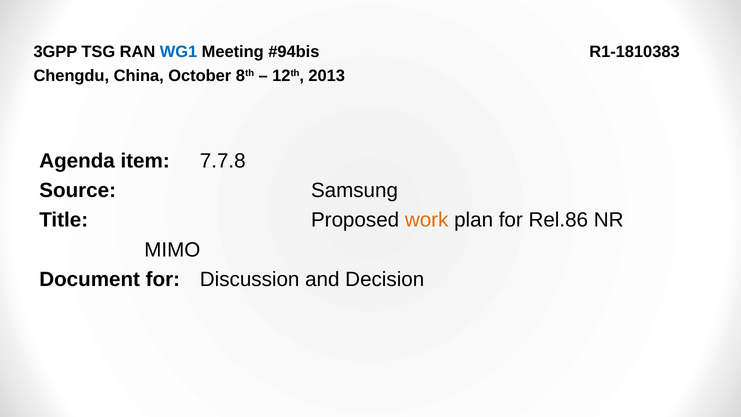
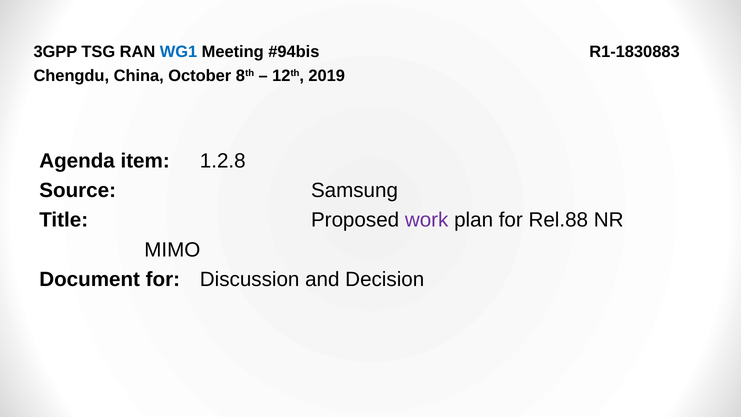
R1-1810383: R1-1810383 -> R1-1830883 (634, 52)
2013: 2013 -> 2019 (327, 76)
7.7.8: 7.7.8 -> 1.2.8 (223, 161)
work colour: orange -> purple (427, 220)
Rel.86: Rel.86 -> Rel.88 (558, 220)
